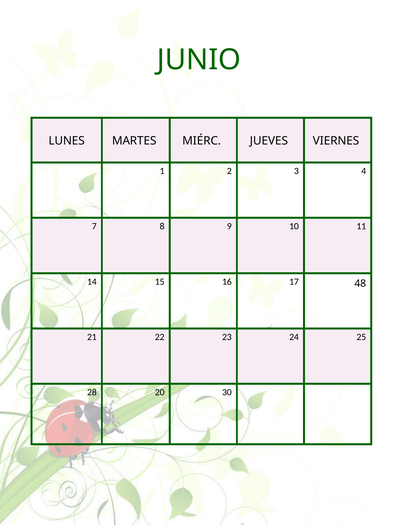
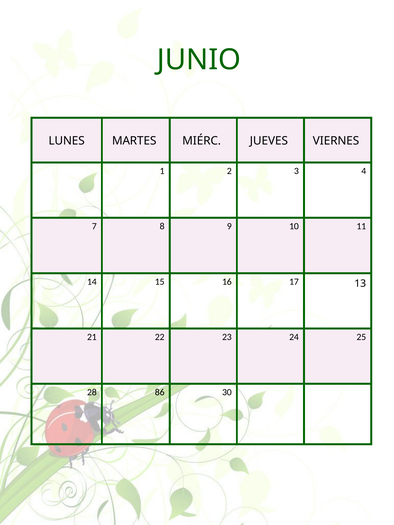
48: 48 -> 13 (360, 284)
20: 20 -> 86 (160, 393)
